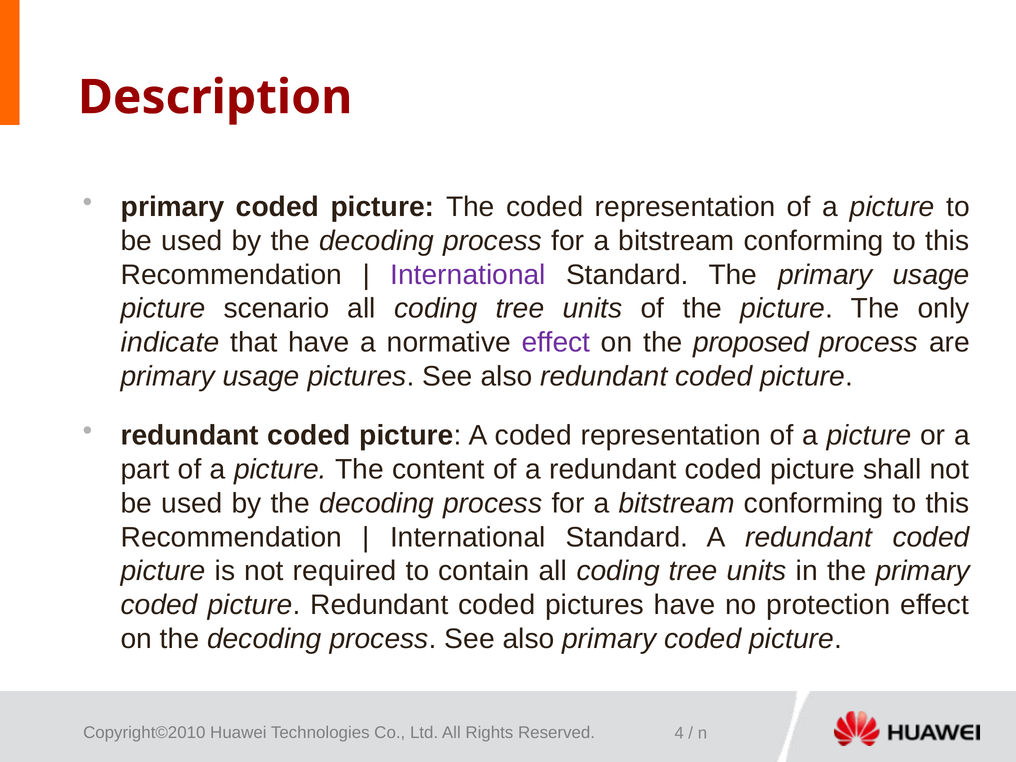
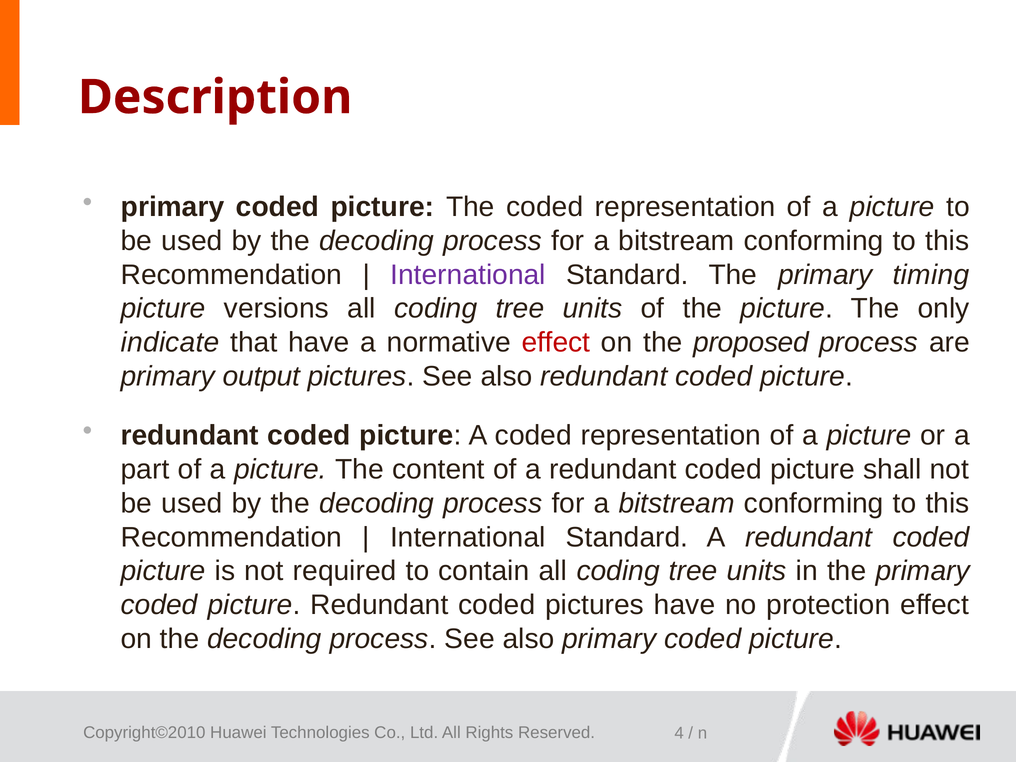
The primary usage: usage -> timing (931, 275)
scenario: scenario -> versions (276, 309)
effect colour: purple -> red (556, 342)
usage: usage -> output (261, 376)
